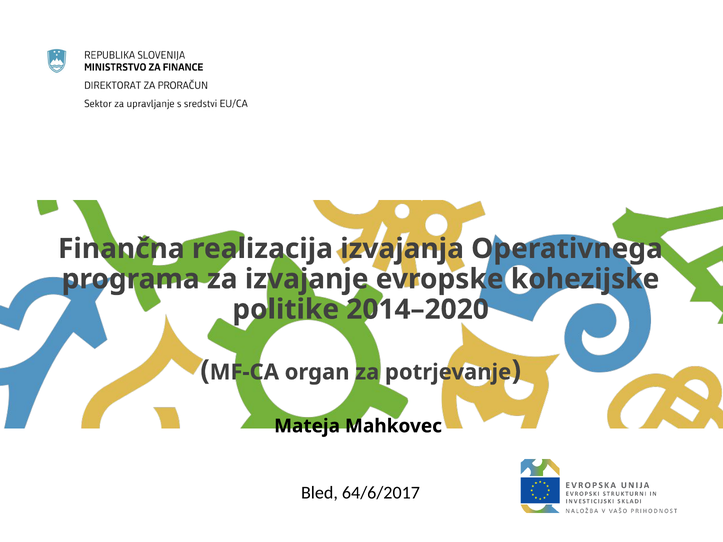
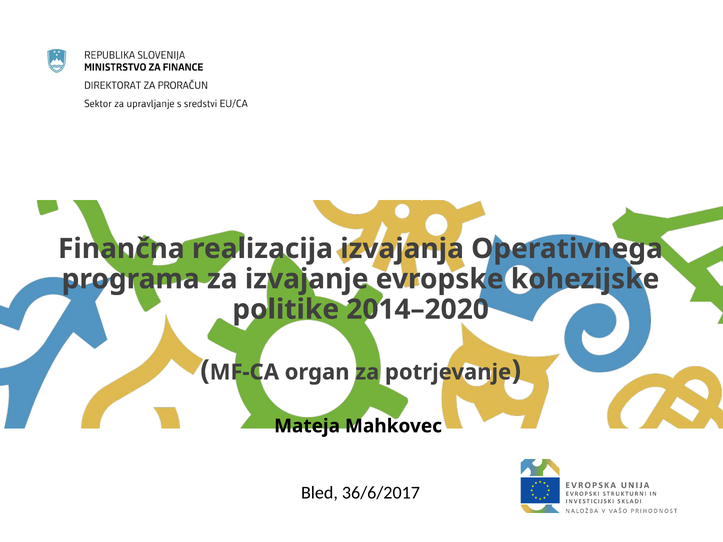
64/6/2017: 64/6/2017 -> 36/6/2017 (381, 493)
